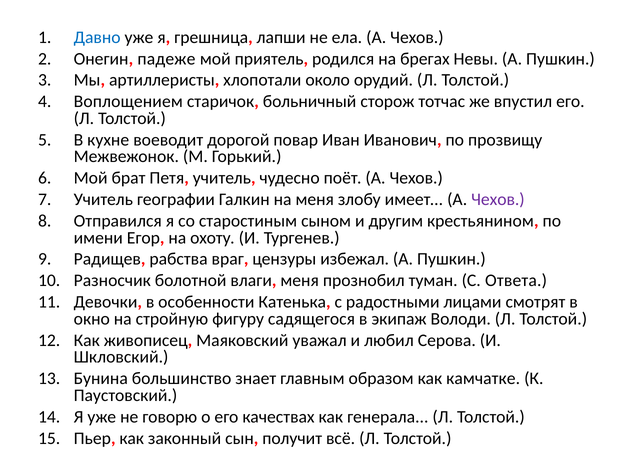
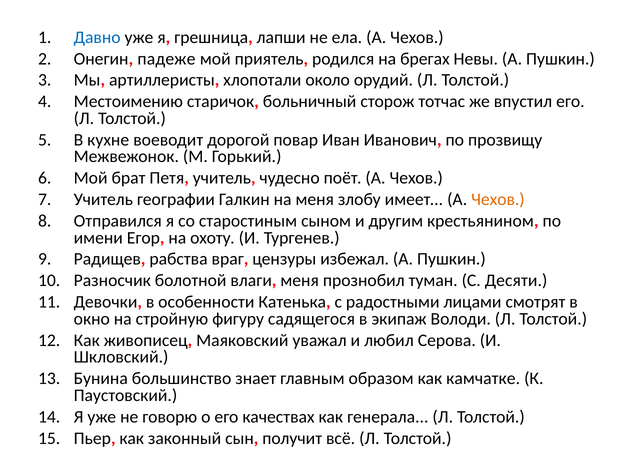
Воплощением: Воплощением -> Местоимению (128, 102)
Чехов colour: purple -> orange (498, 200)
Ответа: Ответа -> Десяти (516, 281)
